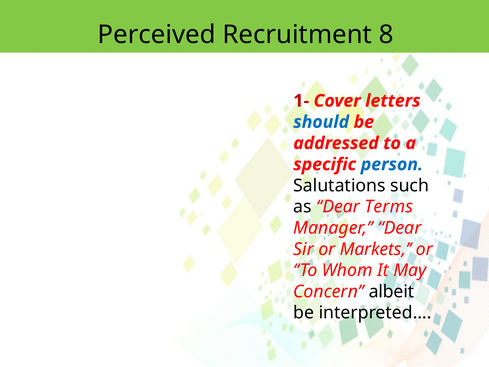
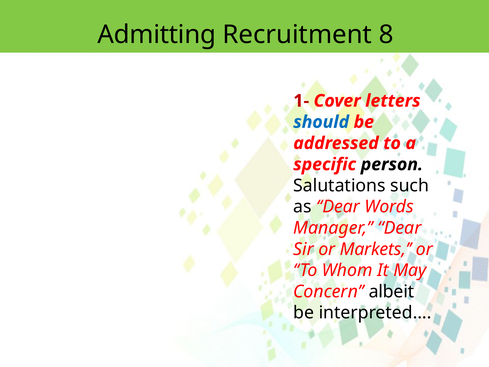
Perceived: Perceived -> Admitting (157, 35)
person colour: blue -> black (392, 164)
Terms: Terms -> Words (389, 207)
